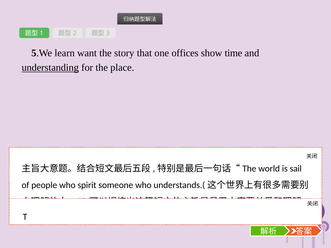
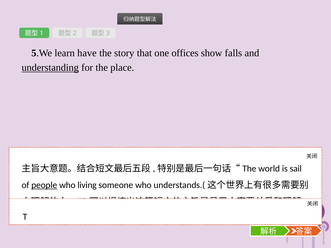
want: want -> have (87, 53)
time: time -> falls (233, 53)
people underline: none -> present (44, 185)
spirit: spirit -> living (87, 185)
